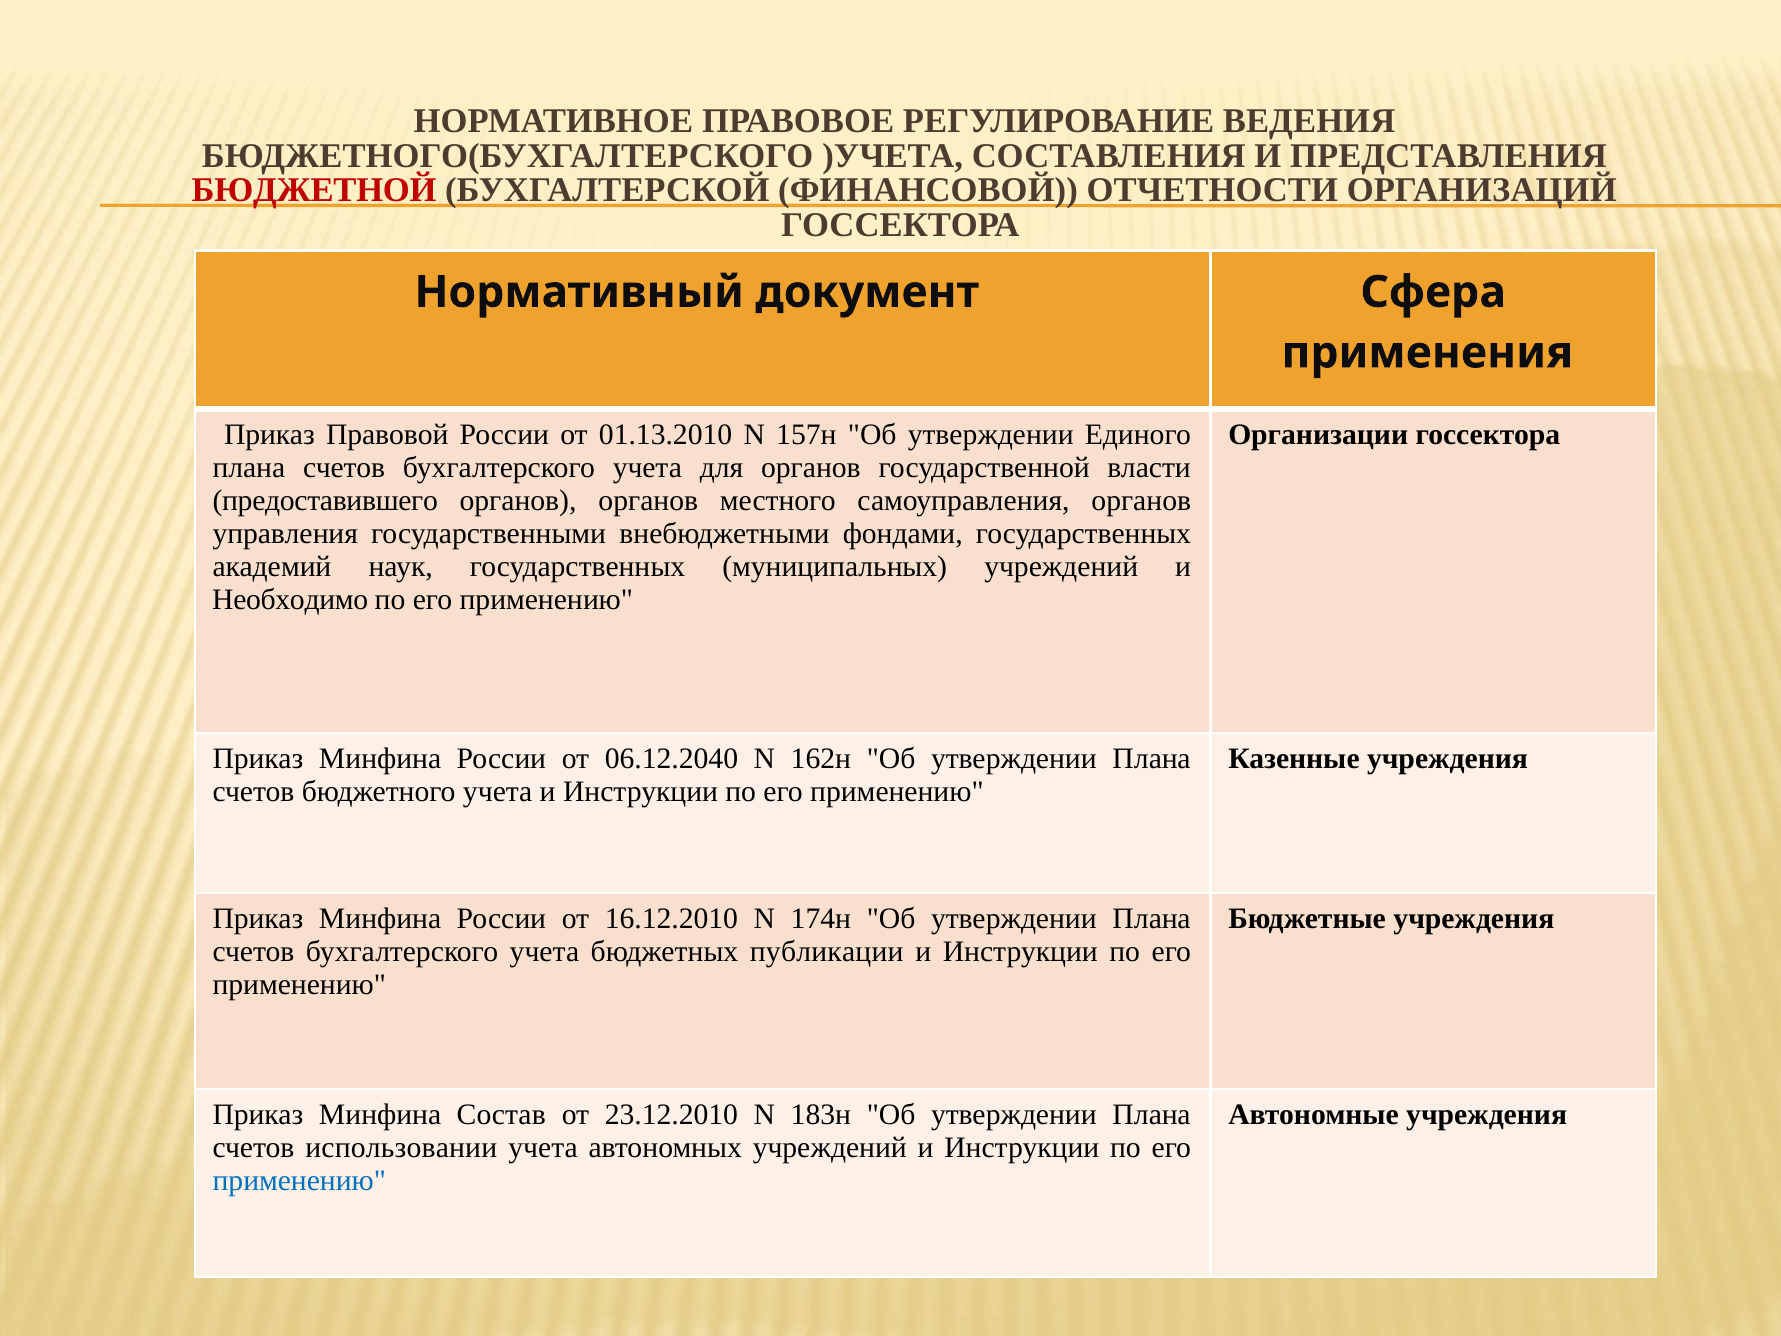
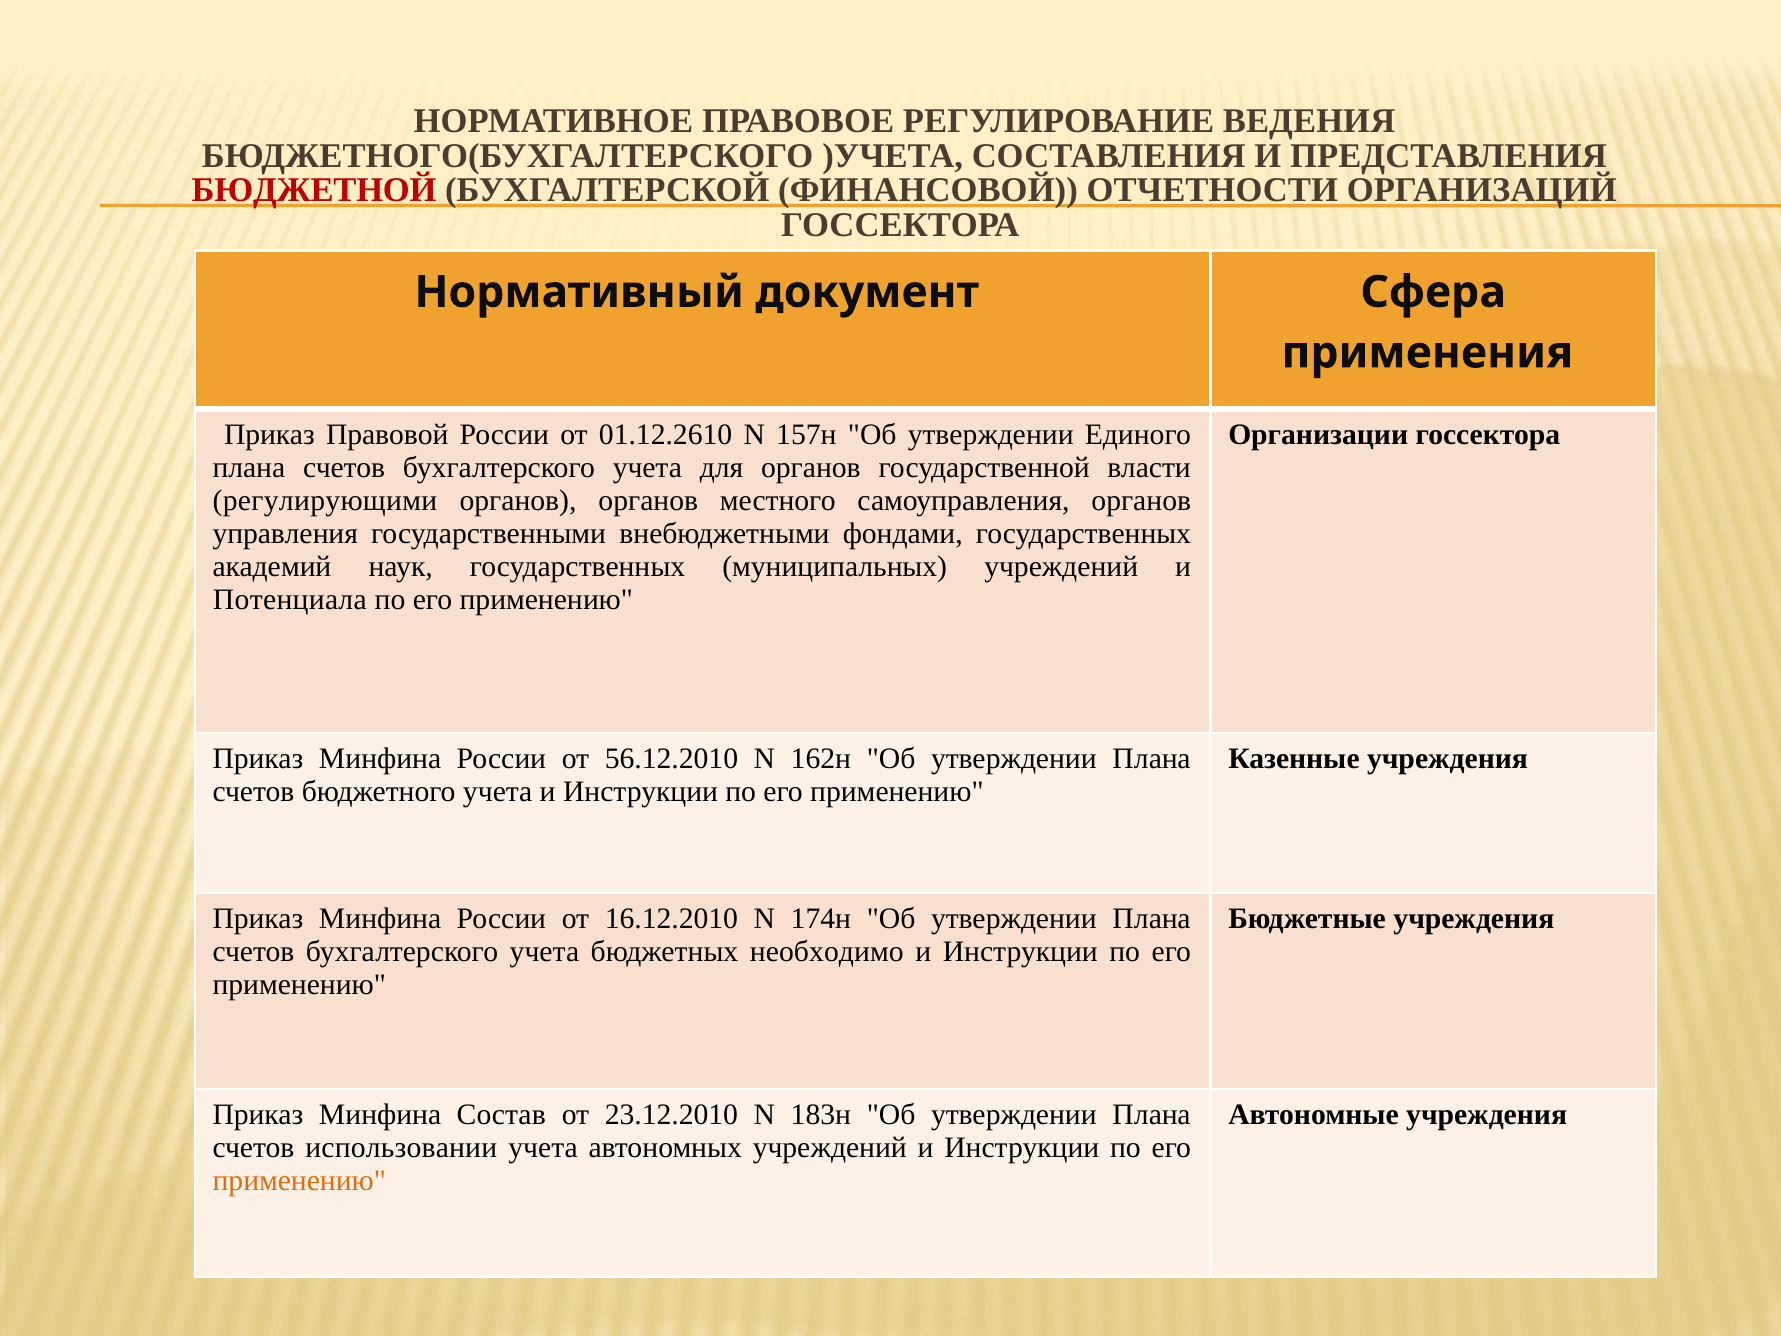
01.13.2010: 01.13.2010 -> 01.12.2610 (666, 434)
предоставившего: предоставившего -> регулирующими (325, 500)
Необходимо: Необходимо -> Потенциала (290, 599)
06.12.2040: 06.12.2040 -> 56.12.2010 (671, 758)
публикации: публикации -> необходимо (827, 951)
применению colour: blue -> orange (299, 1180)
